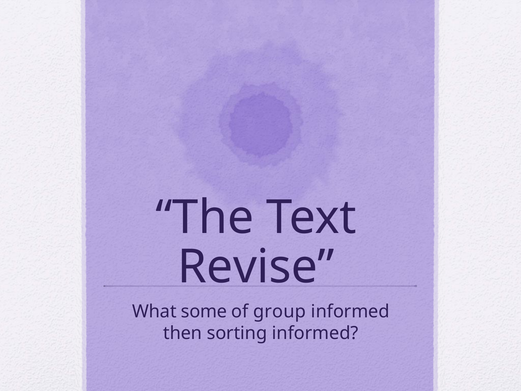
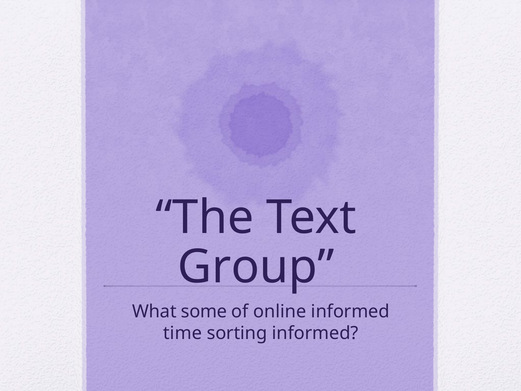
Revise: Revise -> Group (256, 267)
group: group -> online (280, 311)
then: then -> time (183, 333)
